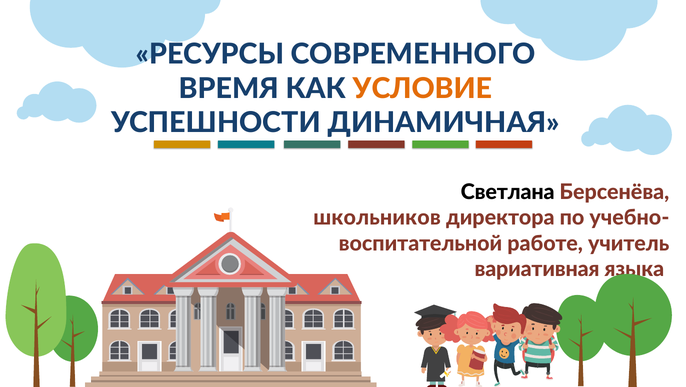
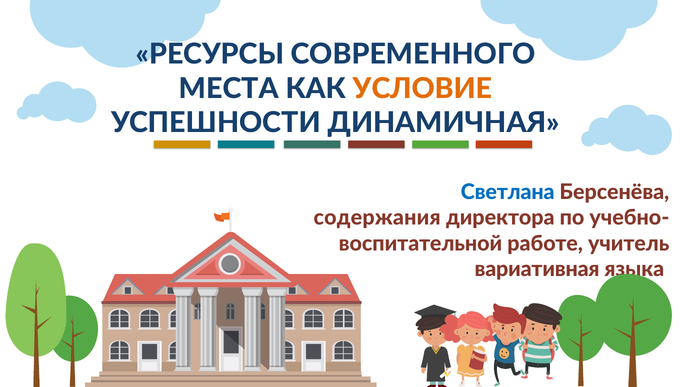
ВРЕМЯ: ВРЕМЯ -> МЕСТА (229, 89)
Светлана colour: black -> blue (508, 192)
школьников: школьников -> содержания (377, 218)
